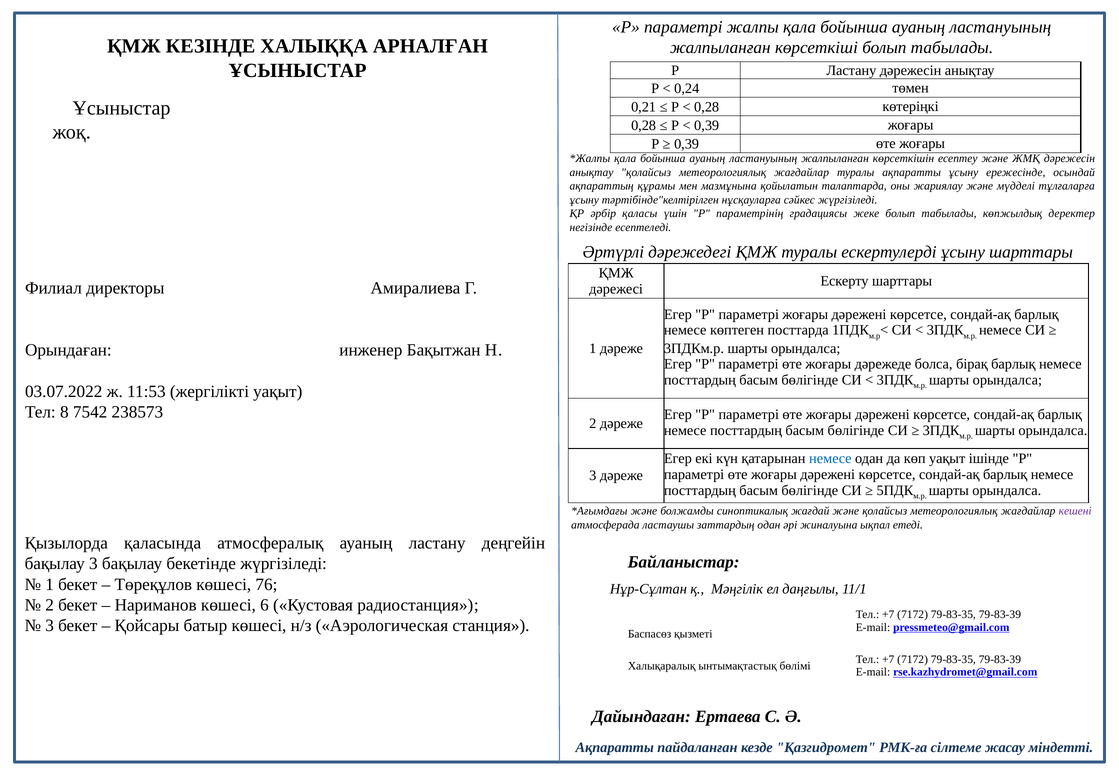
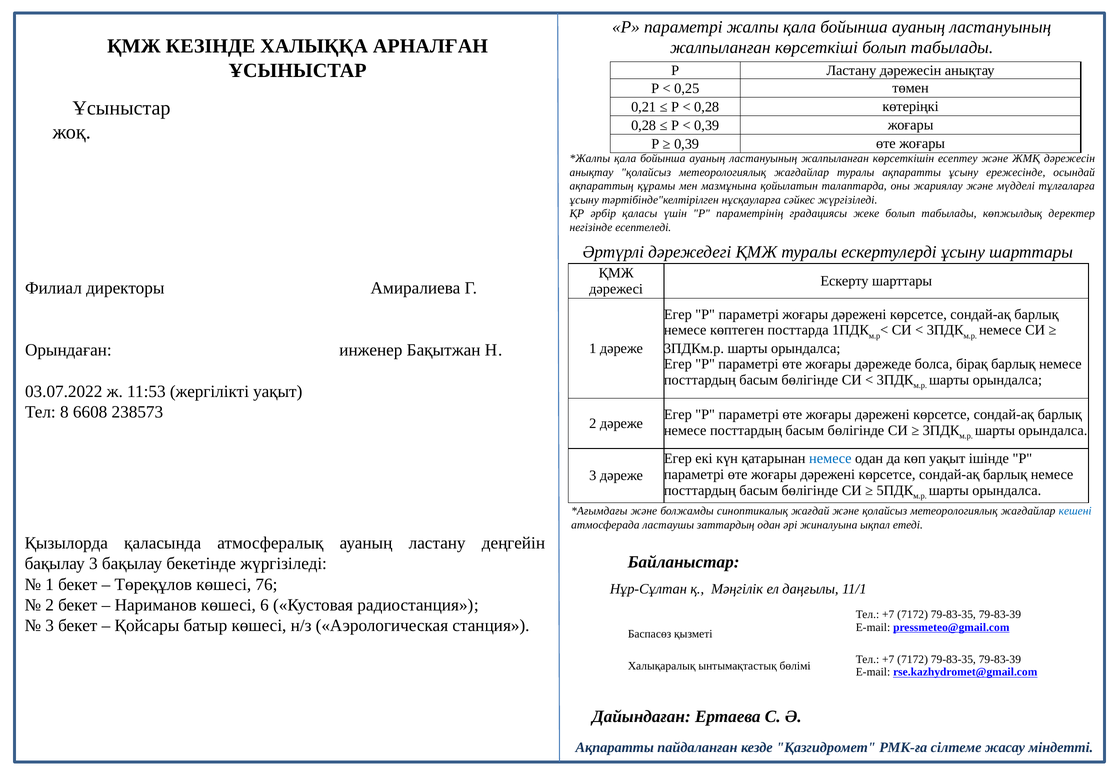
0,24: 0,24 -> 0,25 (687, 89)
7542: 7542 -> 6608 (90, 412)
кешені colour: purple -> blue (1075, 511)
